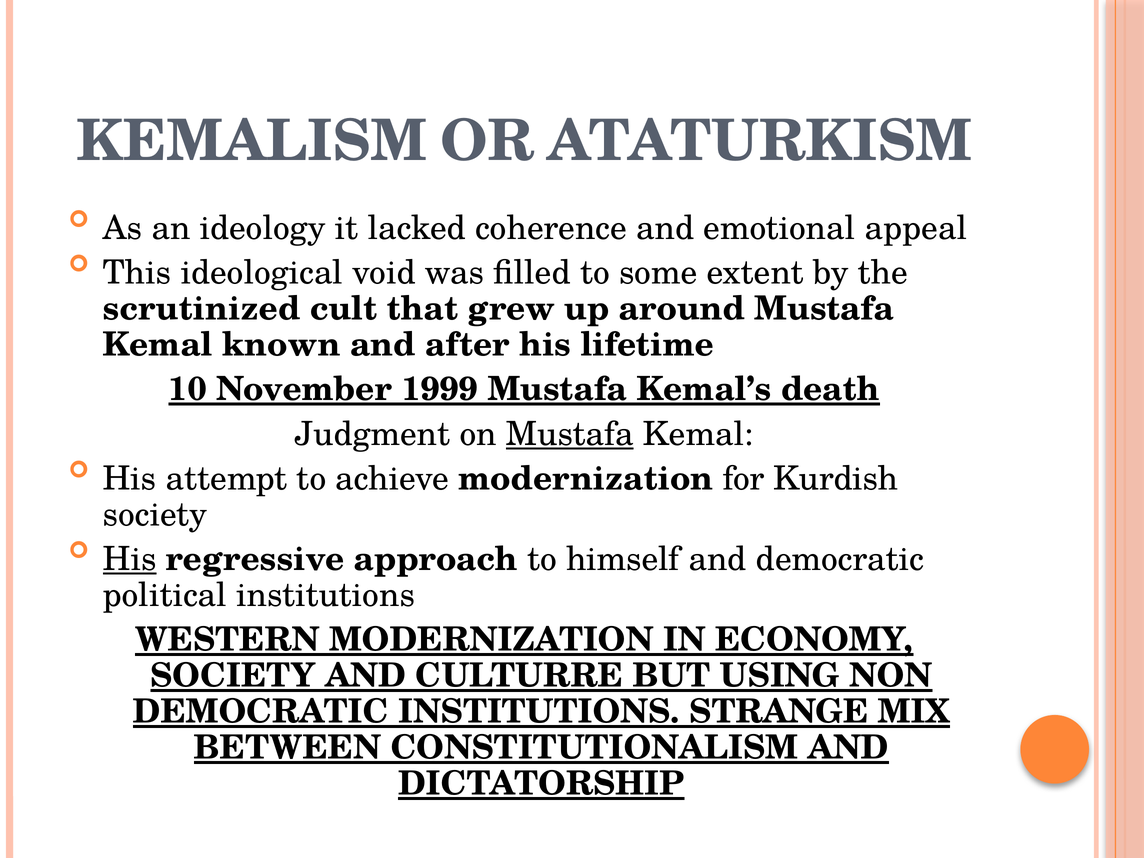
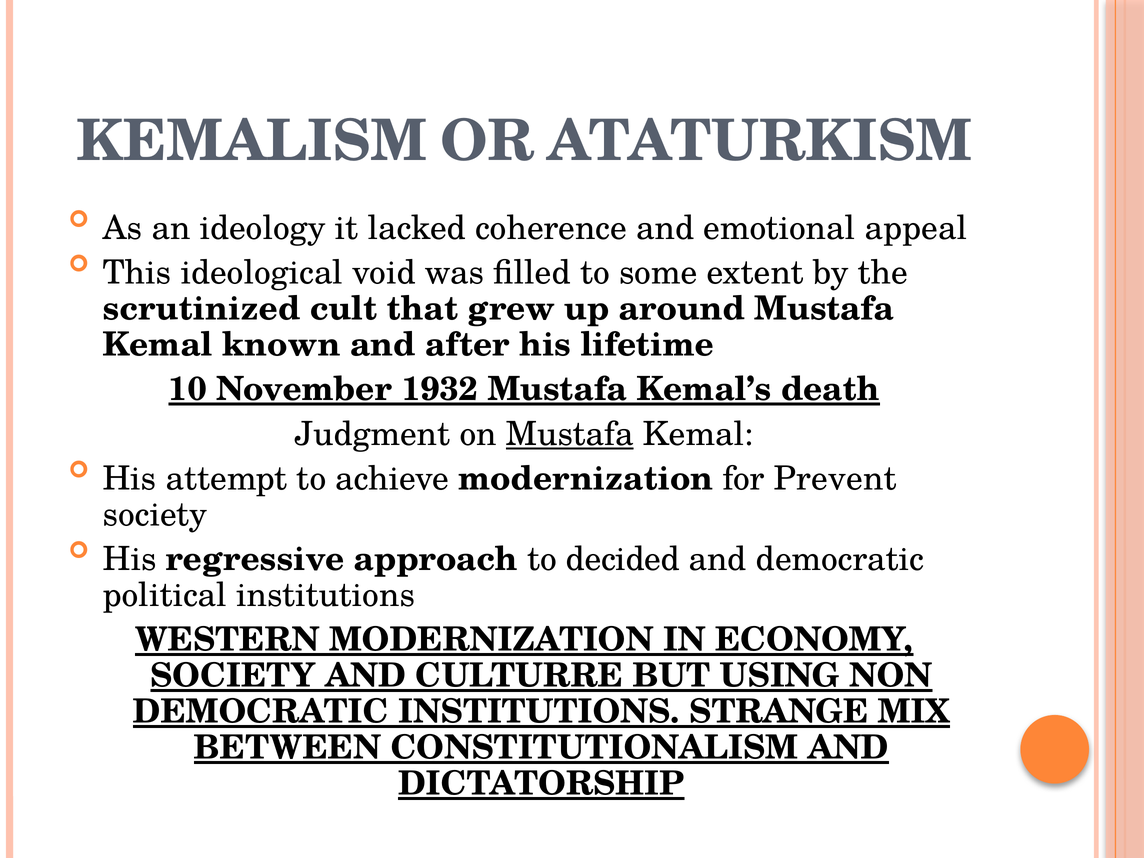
1999: 1999 -> 1932 (440, 389)
Kurdish: Kurdish -> Prevent (835, 479)
His underline: present -> none (130, 559)
himself: himself -> decided (623, 559)
